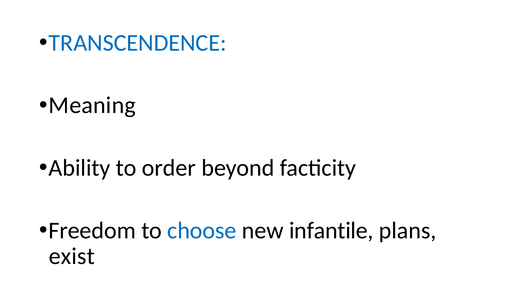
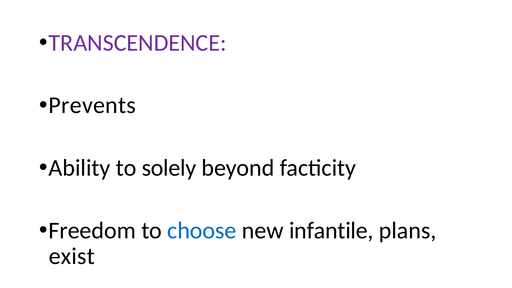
TRANSCENDENCE colour: blue -> purple (138, 43)
Meaning: Meaning -> Prevents (92, 105)
order: order -> solely (169, 168)
